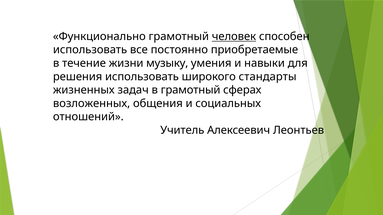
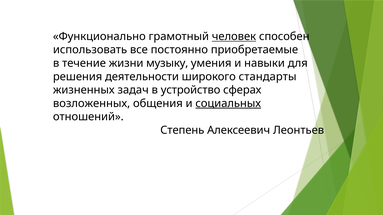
решения использовать: использовать -> деятельности (142, 77)
в грамотный: грамотный -> устройство (191, 90)
социальных underline: none -> present (228, 104)
Учитель: Учитель -> Степень (182, 130)
